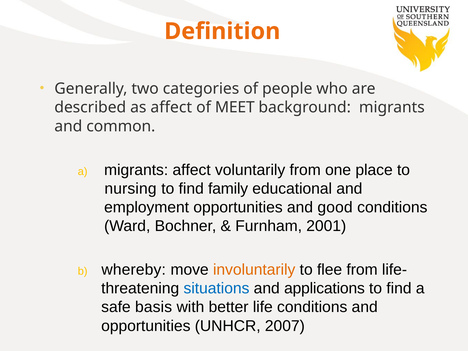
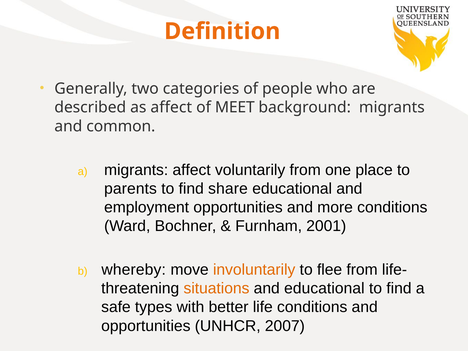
nursing: nursing -> parents (131, 189)
family: family -> share (228, 189)
good: good -> more (335, 207)
situations colour: blue -> orange (216, 288)
and applications: applications -> educational (324, 288)
basis: basis -> types (154, 307)
